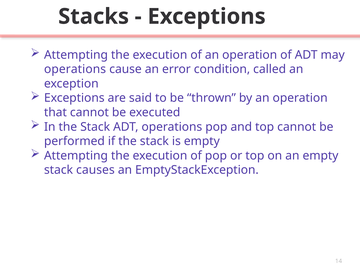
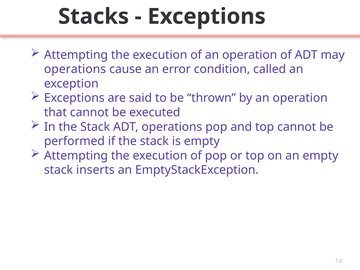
causes: causes -> inserts (95, 170)
